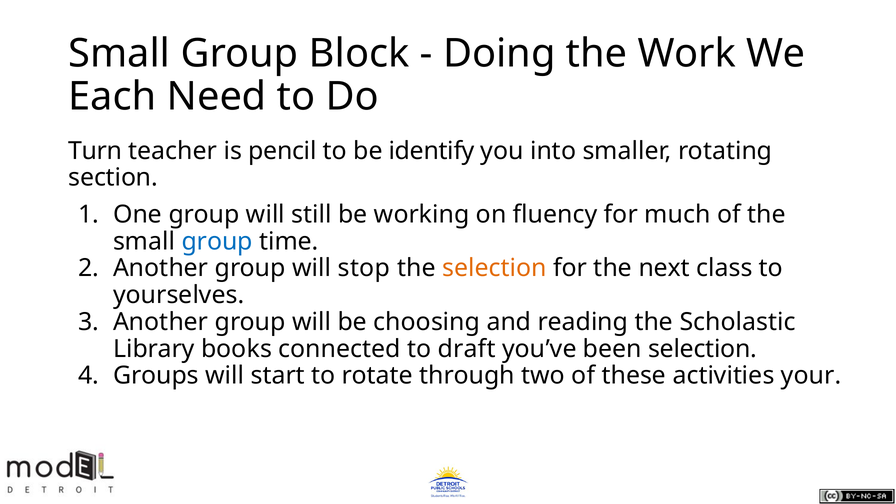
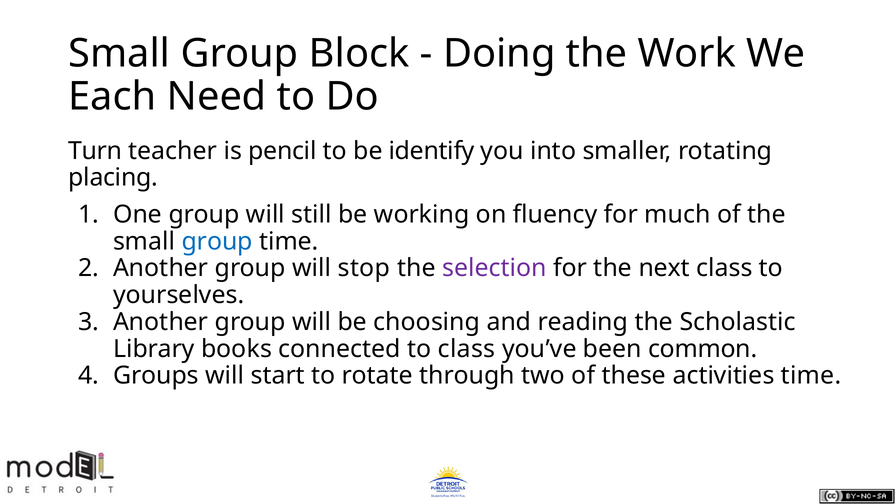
section: section -> placing (113, 178)
selection colour: orange -> purple (494, 268)
to draft: draft -> class (467, 349)
been selection: selection -> common (703, 349)
activities your: your -> time (811, 376)
